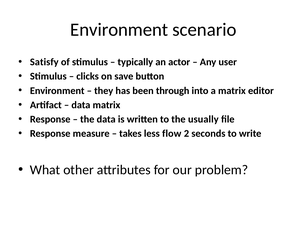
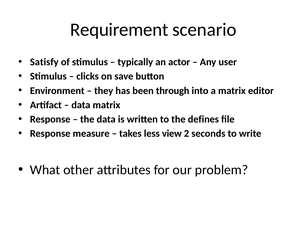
Environment: Environment -> Requirement (119, 30)
usually: usually -> defines (203, 119)
flow: flow -> view (172, 134)
